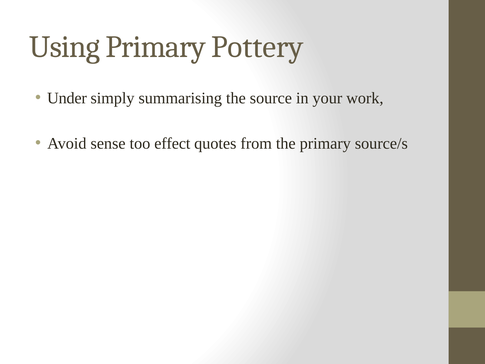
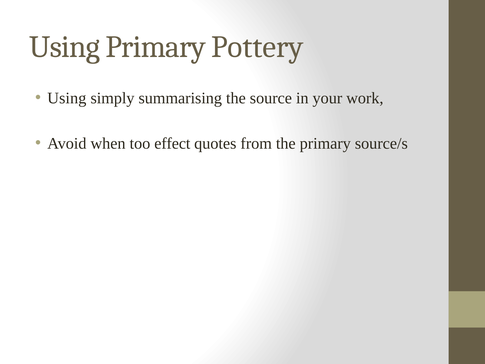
Under: Under -> Using (67, 98)
sense: sense -> when (108, 143)
